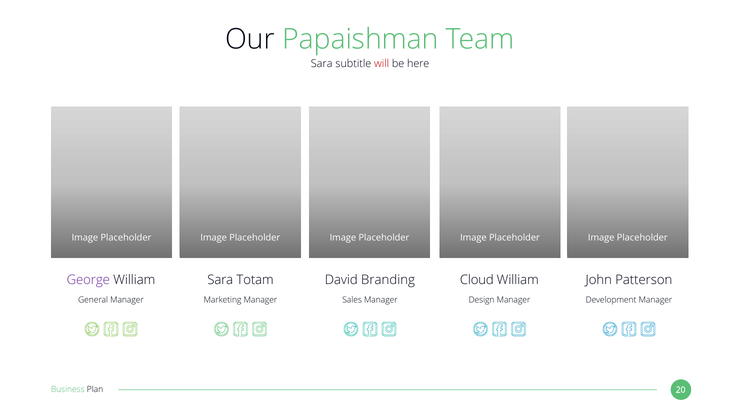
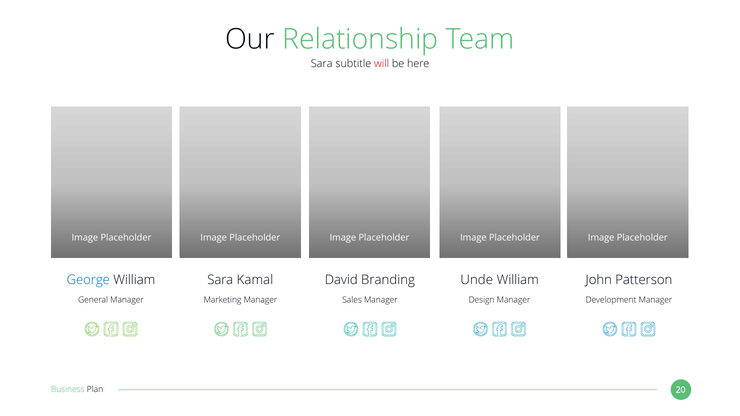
Papaishman: Papaishman -> Relationship (360, 39)
George colour: purple -> blue (88, 280)
Totam: Totam -> Kamal (255, 280)
Cloud: Cloud -> Unde (477, 280)
